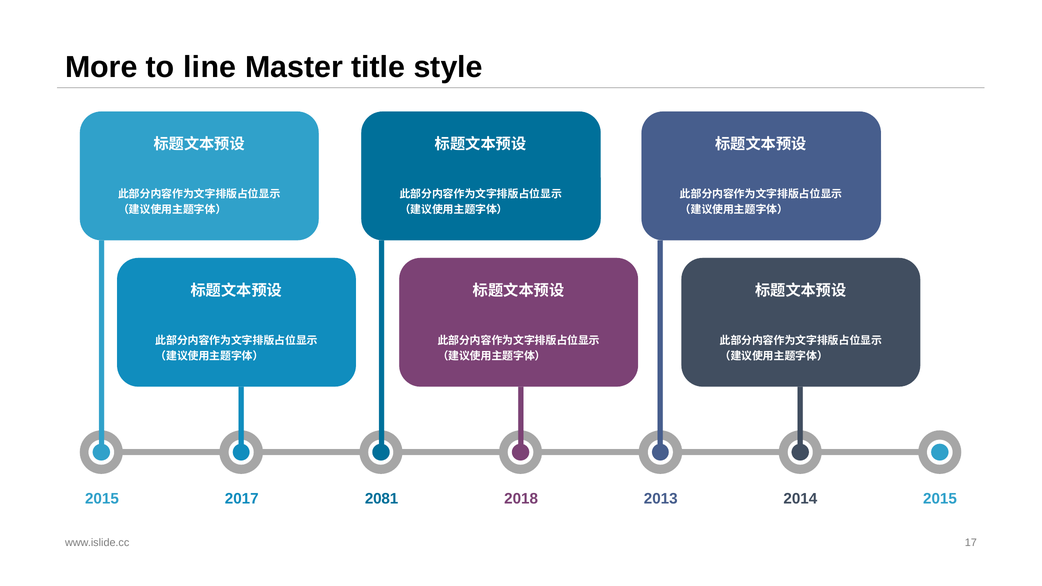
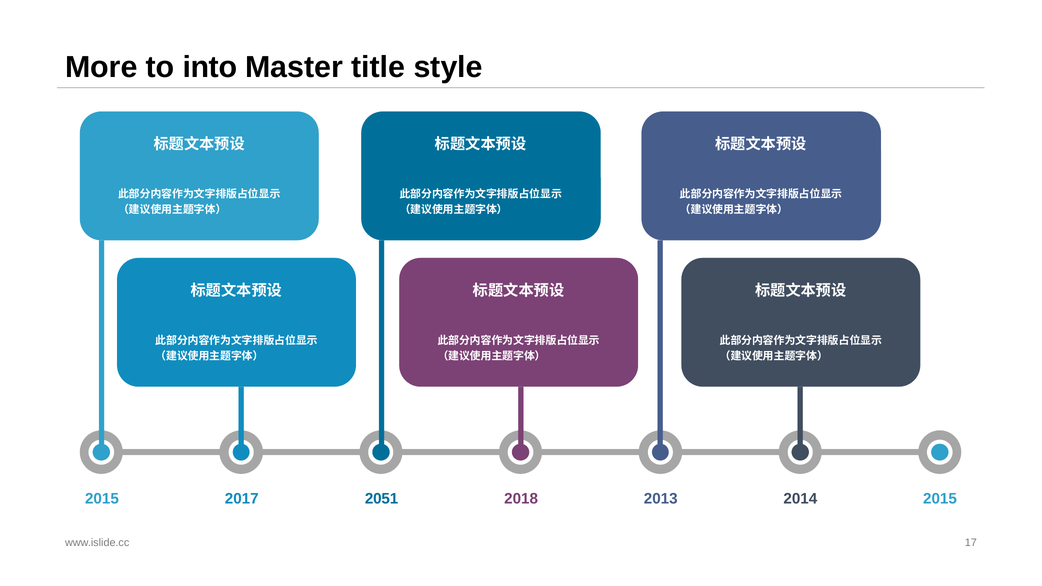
line: line -> into (210, 67)
2081: 2081 -> 2051 (382, 499)
